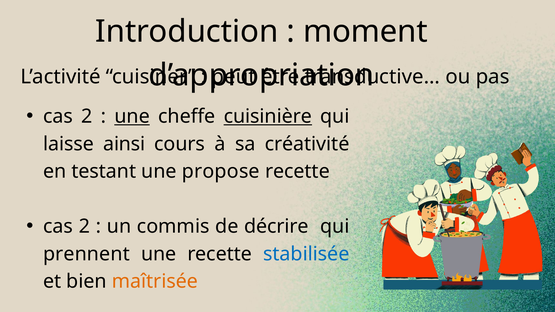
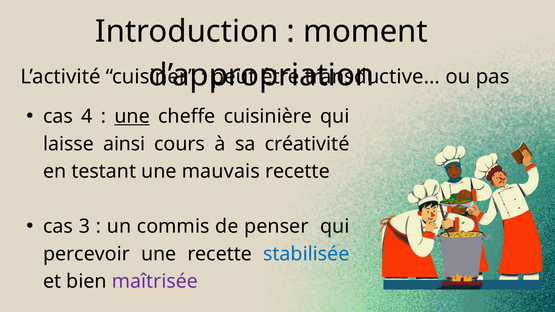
2: 2 -> 4 (87, 116)
cuisinière underline: present -> none (268, 116)
propose: propose -> mauvais (221, 171)
2: 2 -> 3 (84, 227)
décrire: décrire -> penser (276, 227)
prennent: prennent -> percevoir (86, 254)
maîtrisée colour: orange -> purple (155, 282)
